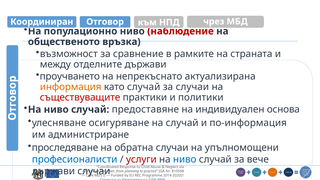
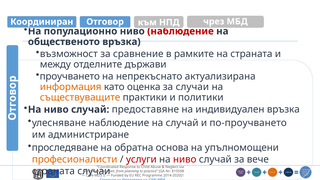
като случай: случай -> оценка (144, 87)
съществуващите colour: red -> orange (80, 97)
индивидуален основа: основа -> връзка (283, 109)
улесняване осигуряване: осигуряване -> наблюдение (119, 123)
по-информация: по-информация -> по-проучването (248, 123)
обратна случаи: случаи -> основа (172, 148)
професионалисти colour: blue -> orange (75, 159)
ниво colour: blue -> red (185, 159)
държави: държави -> страната (53, 171)
